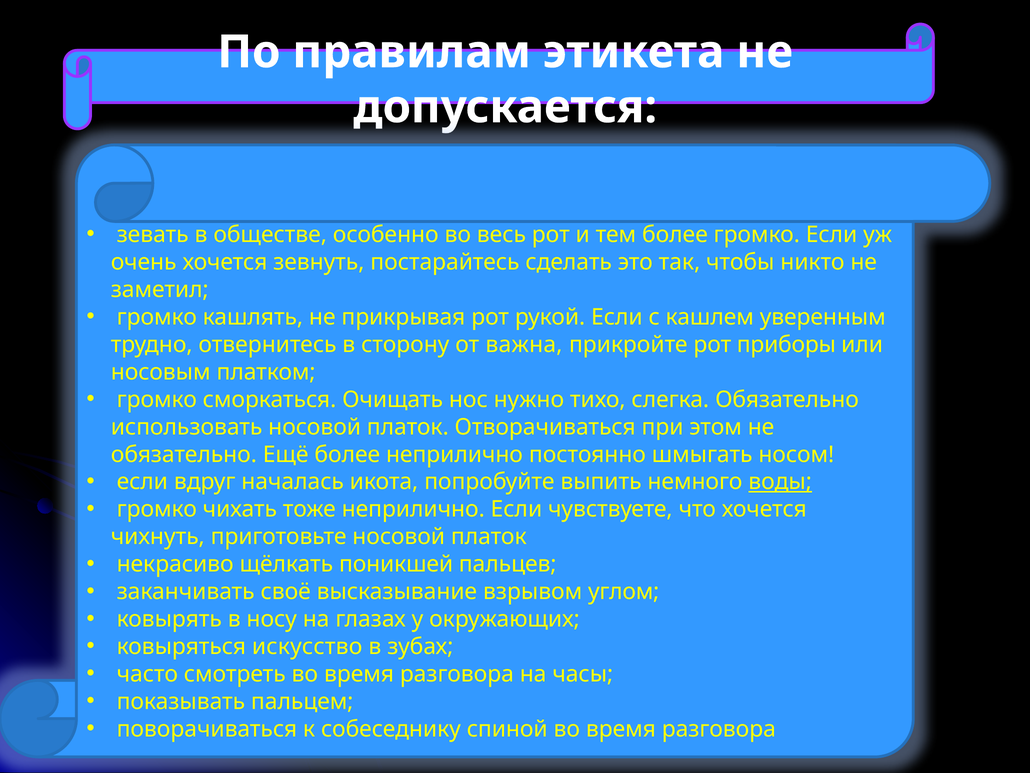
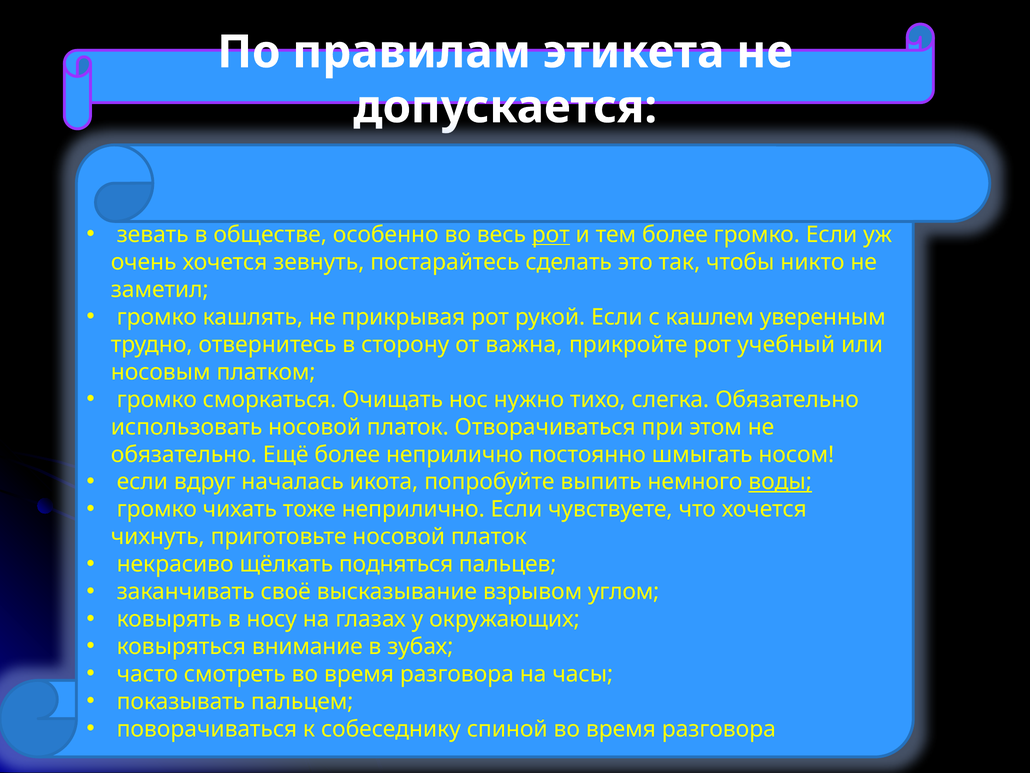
рот underline: none -> present (551, 235)
приборы: приборы -> учебный (786, 344)
поникшей: поникшей -> подняться (396, 564)
искусство: искусство -> внимание (307, 646)
